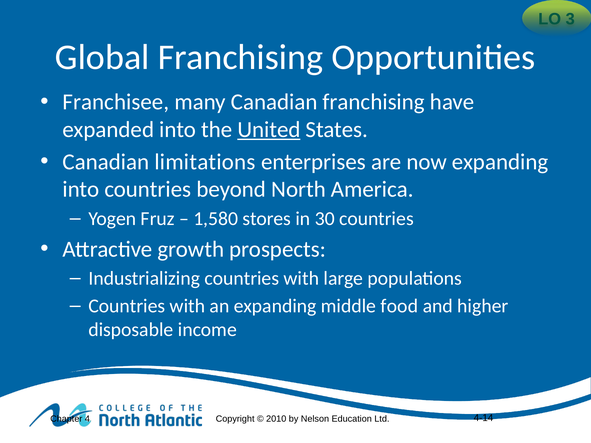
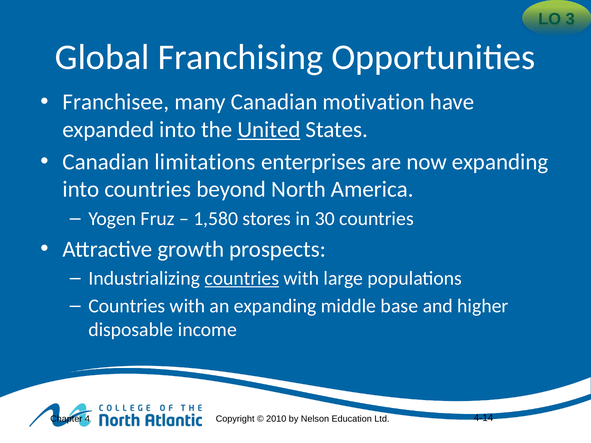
Canadian franchising: franchising -> motivation (374, 102)
countries underline: none -> present (242, 279)
food: food -> base (399, 306)
